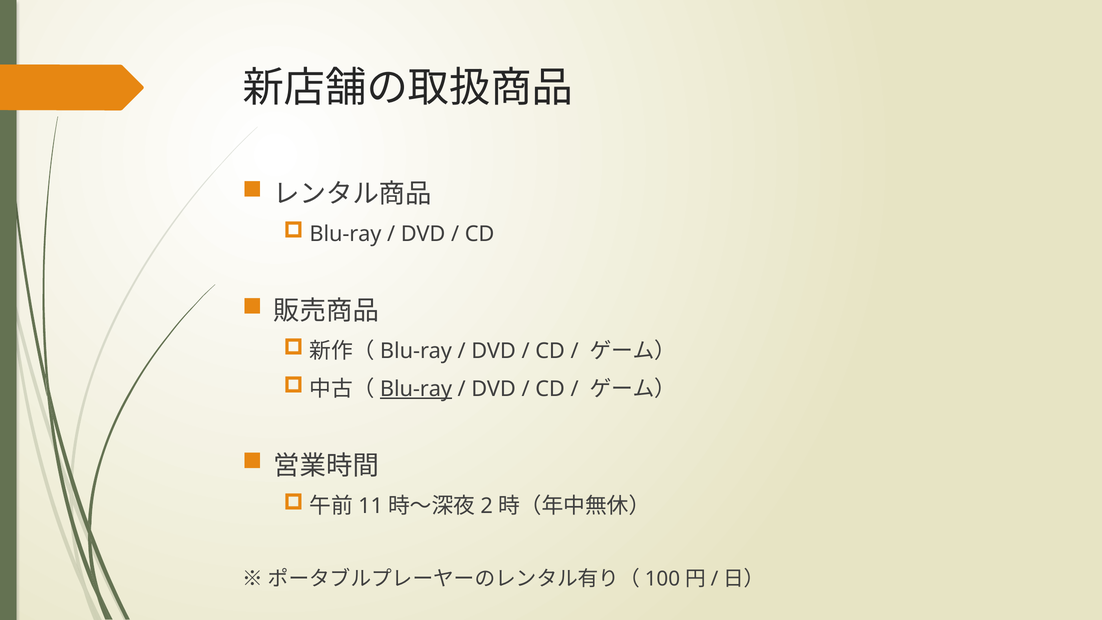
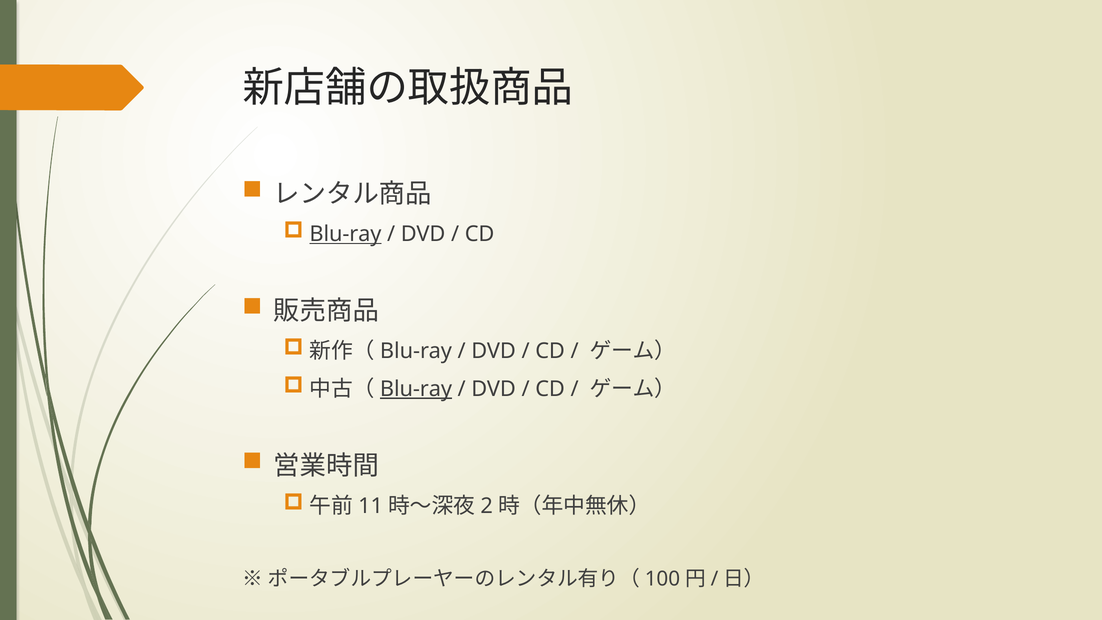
Blu-ray underline: none -> present (345, 234)
